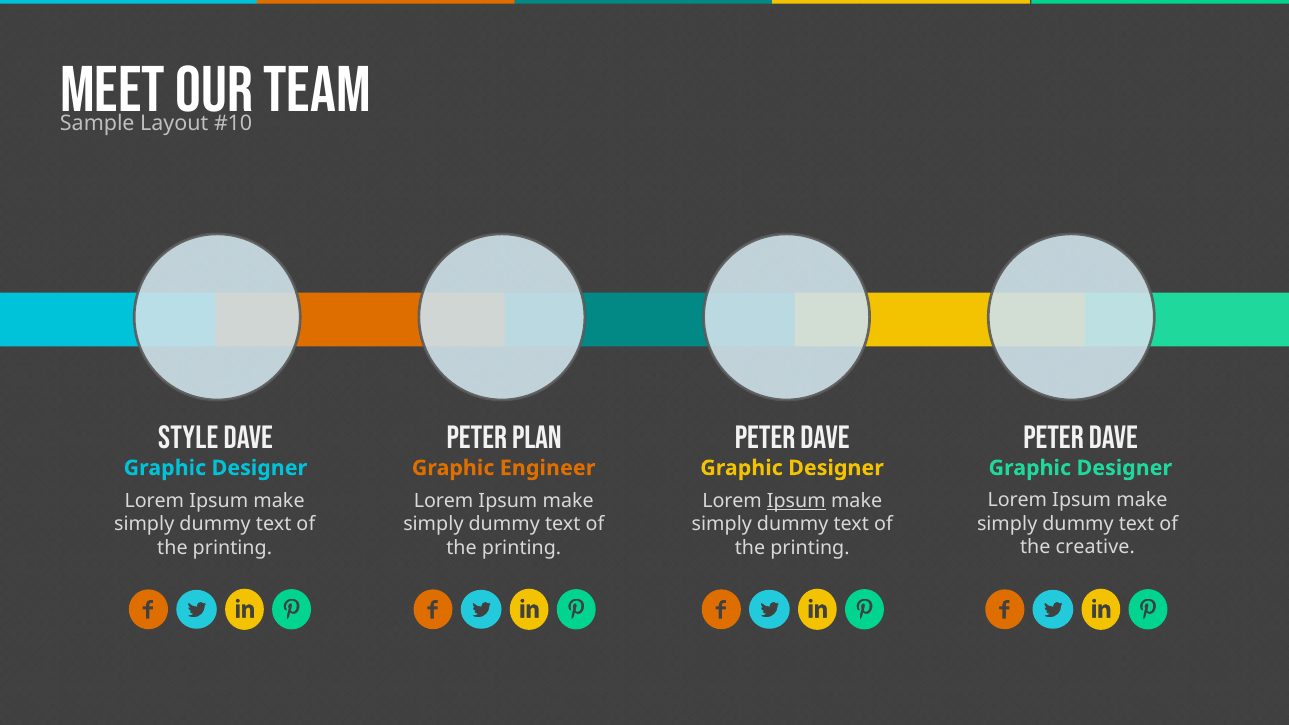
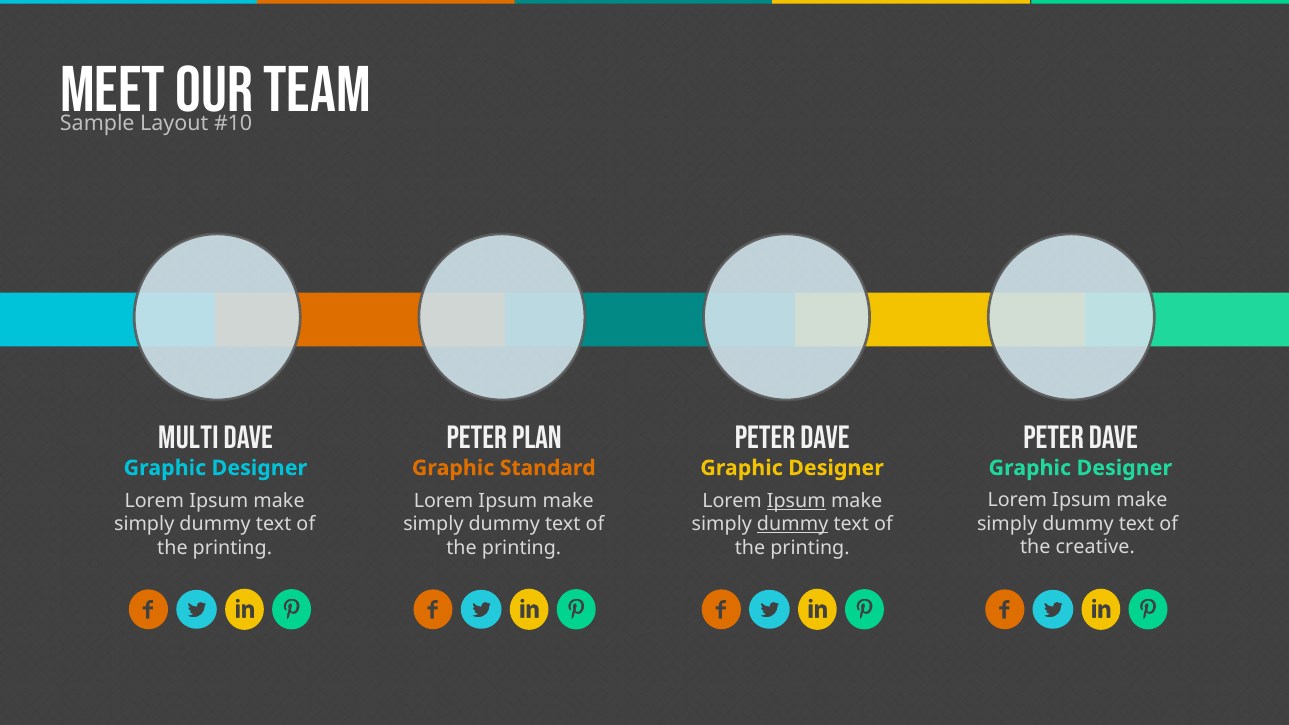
STYLE: STYLE -> MULTI (188, 438)
Engineer: Engineer -> Standard (548, 468)
dummy underline: none -> present (793, 524)
